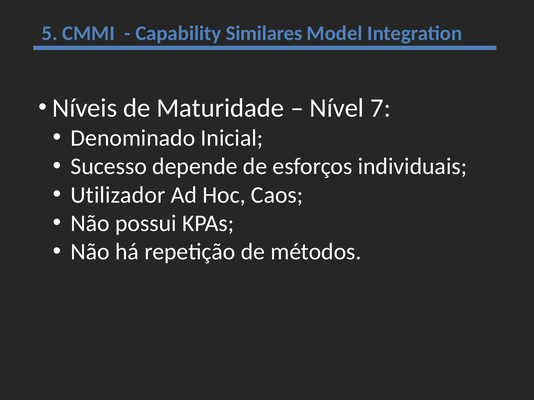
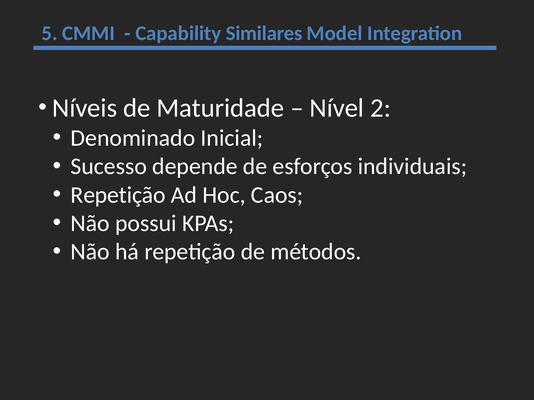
7: 7 -> 2 (380, 108)
Utilizador: Utilizador -> Repetição (118, 195)
